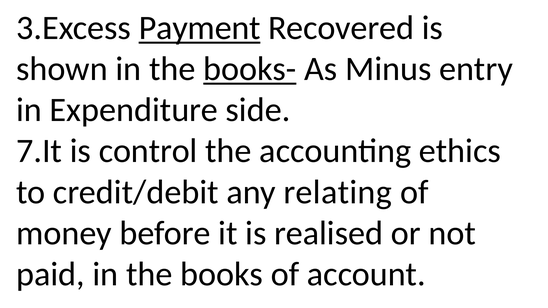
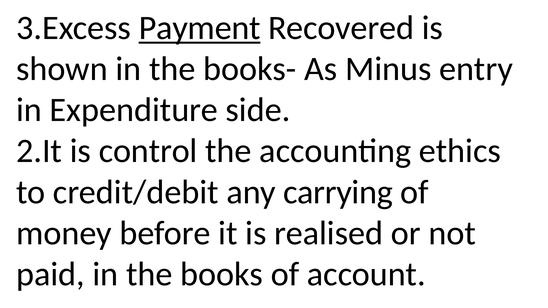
books- underline: present -> none (250, 69)
7.It: 7.It -> 2.It (39, 151)
relating: relating -> carrying (338, 192)
